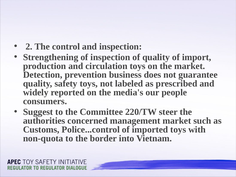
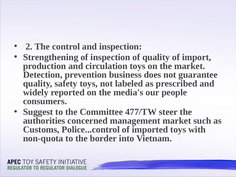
220/TW: 220/TW -> 477/TW (141, 112)
